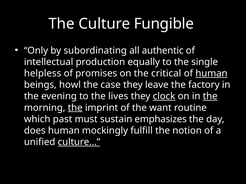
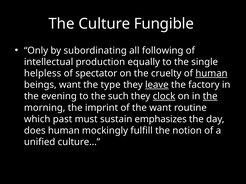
authentic: authentic -> following (163, 51)
promises: promises -> spectator (96, 74)
critical: critical -> cruelty (166, 74)
beings howl: howl -> want (70, 85)
case: case -> type (111, 85)
leave underline: none -> present (157, 85)
lives: lives -> such (118, 97)
the underline: present -> none (75, 108)
culture… underline: present -> none (79, 142)
